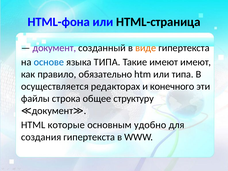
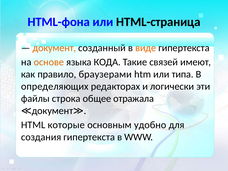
документ colour: purple -> orange (54, 48)
основе colour: blue -> orange (49, 62)
языка ТИПА: ТИПА -> КОДА (107, 62)
Такие имеют: имеют -> связей (164, 62)
обязательно: обязательно -> браузерами (105, 74)
осуществляется: осуществляется -> определяющих (55, 86)
конечного: конечного -> логически (172, 86)
структуру: структуру -> отражала (134, 99)
